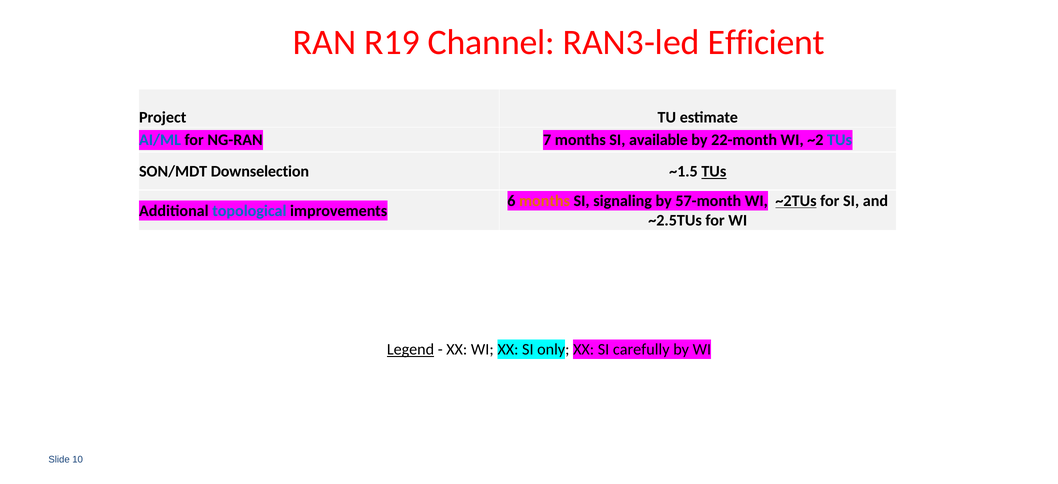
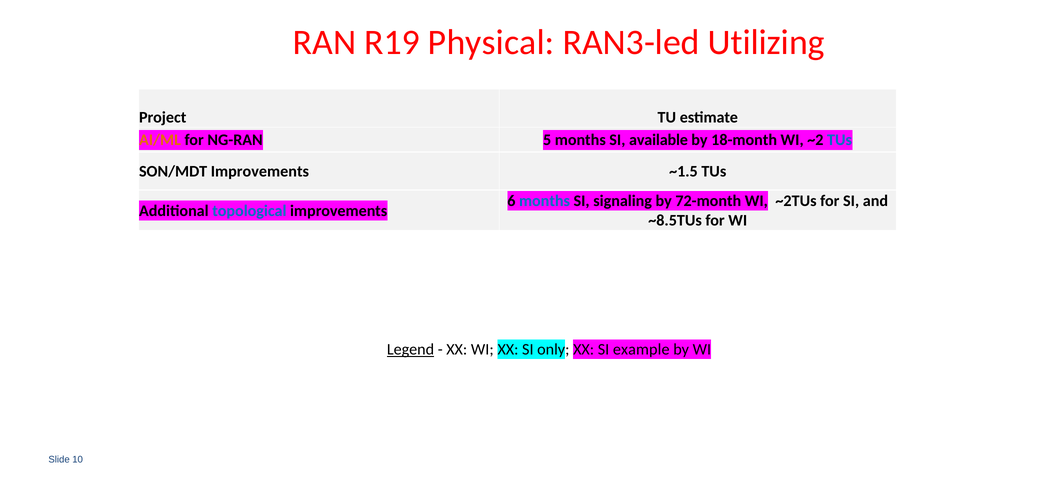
Channel: Channel -> Physical (491, 42)
Efficient: Efficient -> Utilizing (766, 42)
AI/ML colour: blue -> orange (160, 140)
7: 7 -> 5 (547, 140)
22-month: 22-month -> 18-month (744, 140)
SON/MDT Downselection: Downselection -> Improvements (260, 172)
TUs underline: present -> none (714, 172)
months colour: orange -> blue (545, 201)
57-month: 57-month -> 72-month (708, 201)
~2TUs underline: present -> none (796, 201)
~2.5TUs: ~2.5TUs -> ~8.5TUs (675, 220)
carefully: carefully -> example (641, 349)
